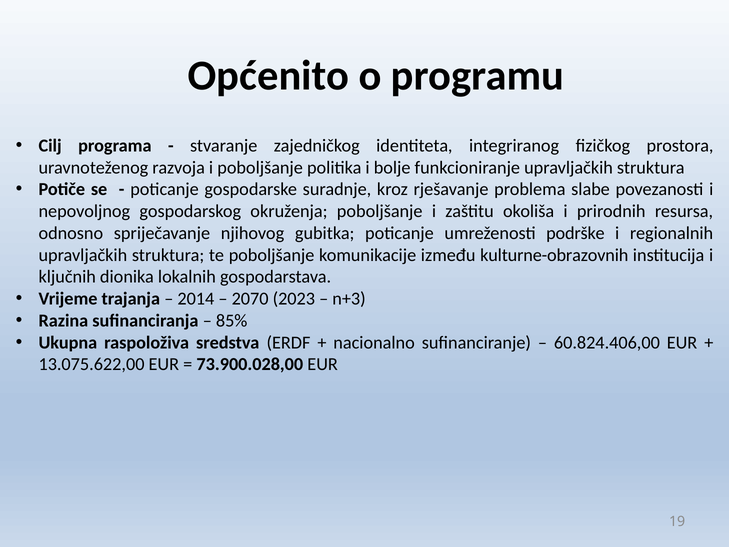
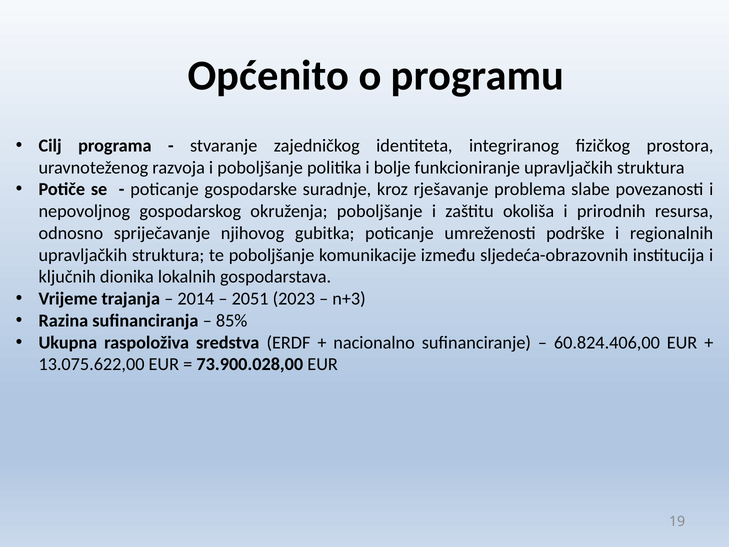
kulturne-obrazovnih: kulturne-obrazovnih -> sljedeća-obrazovnih (554, 255)
2070: 2070 -> 2051 (250, 299)
